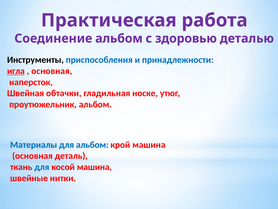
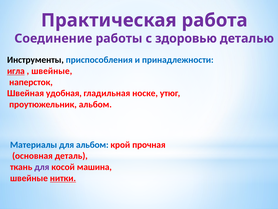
Соединение альбом: альбом -> работы (119, 38)
основная: основная -> швейные (52, 71)
обтачки: обтачки -> удобная (64, 93)
крой машина: машина -> прочная (149, 144)
для colour: blue -> purple (42, 167)
нитки underline: none -> present (63, 178)
